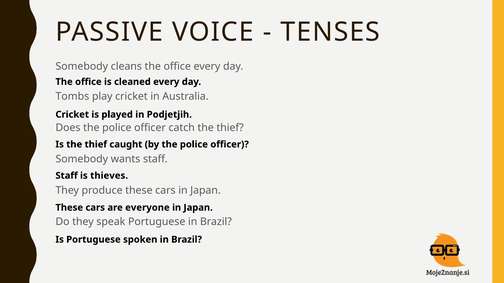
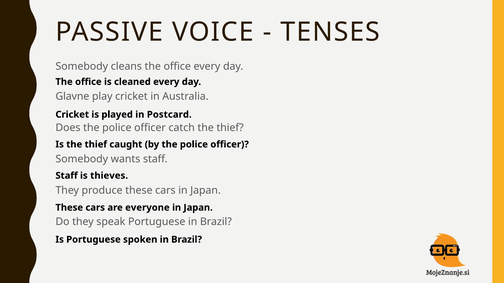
Tombs: Tombs -> Glavne (72, 97)
Podjetjih: Podjetjih -> Postcard (169, 115)
